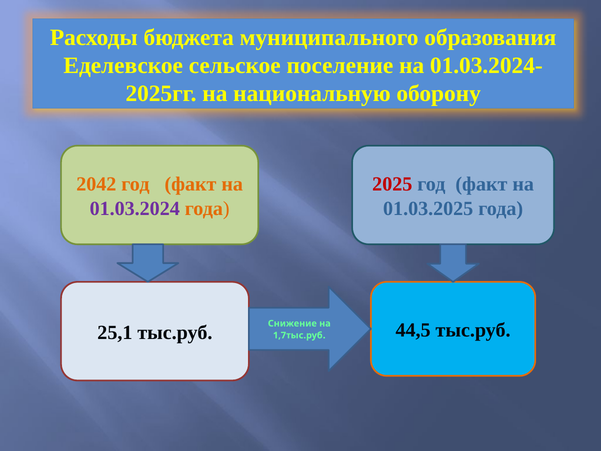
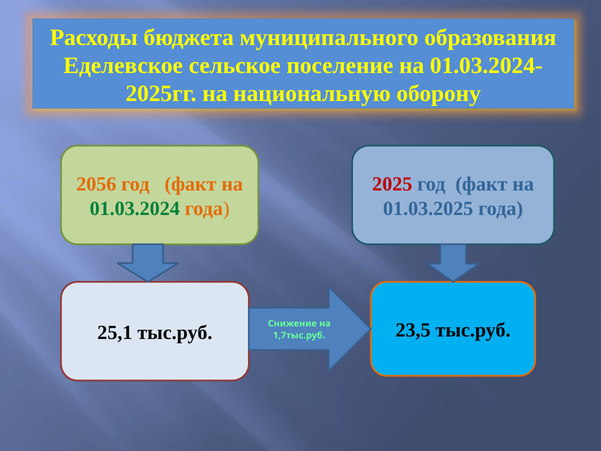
2042: 2042 -> 2056 (96, 184)
01.03.2024 colour: purple -> green (135, 208)
44,5: 44,5 -> 23,5 (413, 330)
